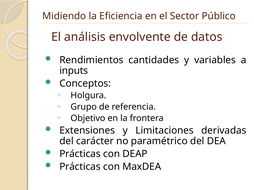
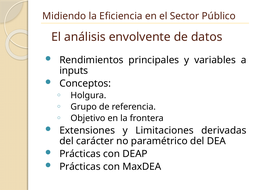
cantidades: cantidades -> principales (154, 60)
